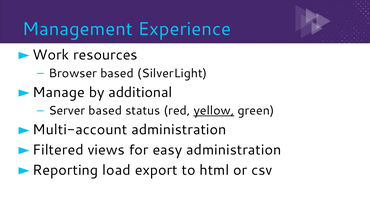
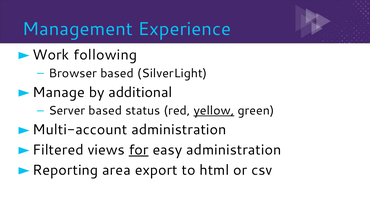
resources: resources -> following (105, 55)
for underline: none -> present (139, 150)
load: load -> area (116, 170)
